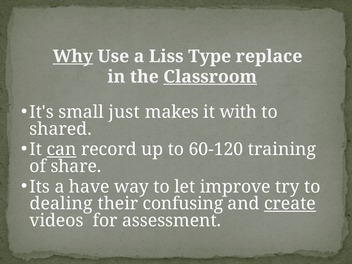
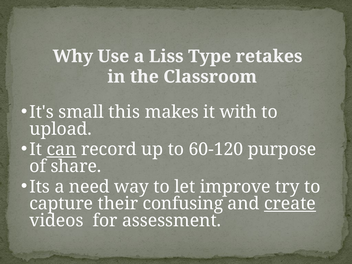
Why underline: present -> none (73, 56)
replace: replace -> retakes (269, 56)
Classroom underline: present -> none (210, 77)
just: just -> this (124, 112)
shared: shared -> upload (61, 129)
training: training -> purpose (282, 149)
have: have -> need (89, 187)
dealing: dealing -> capture (61, 204)
